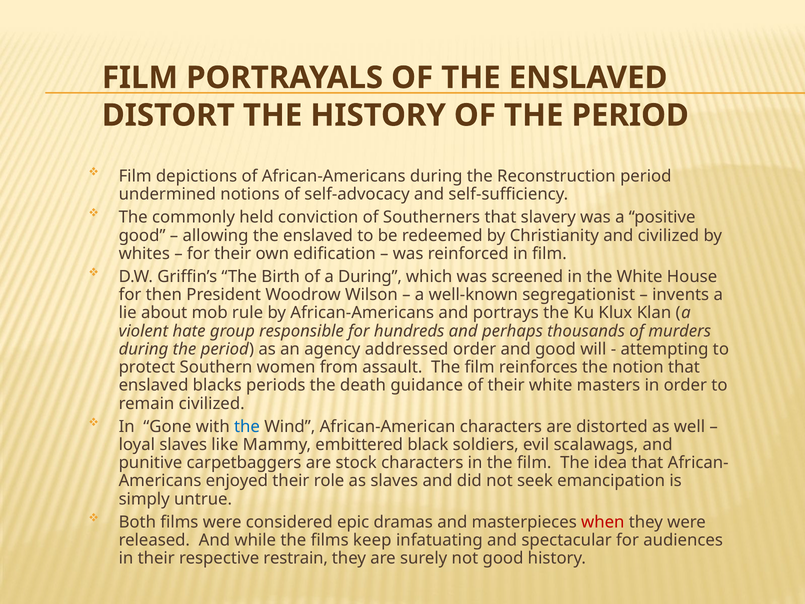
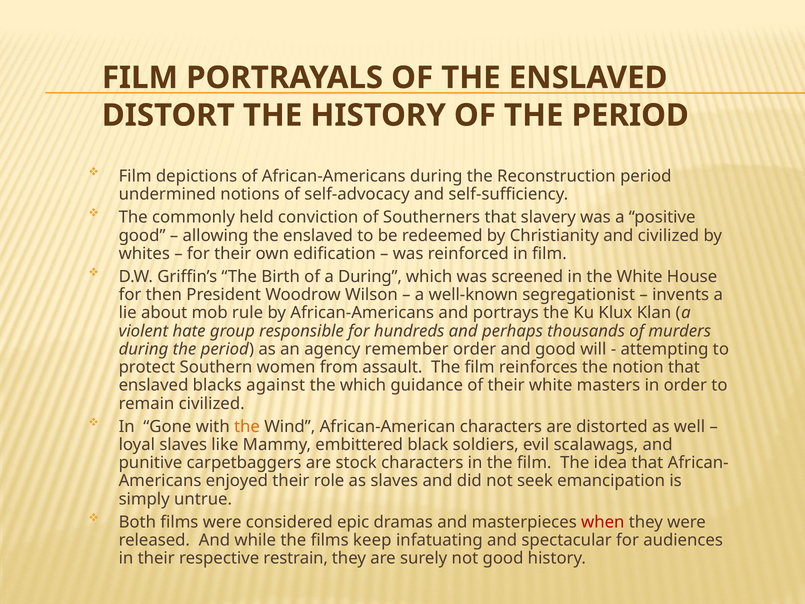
addressed: addressed -> remember (407, 349)
periods: periods -> against (276, 385)
the death: death -> which (363, 385)
the colour: blue -> orange (247, 426)
